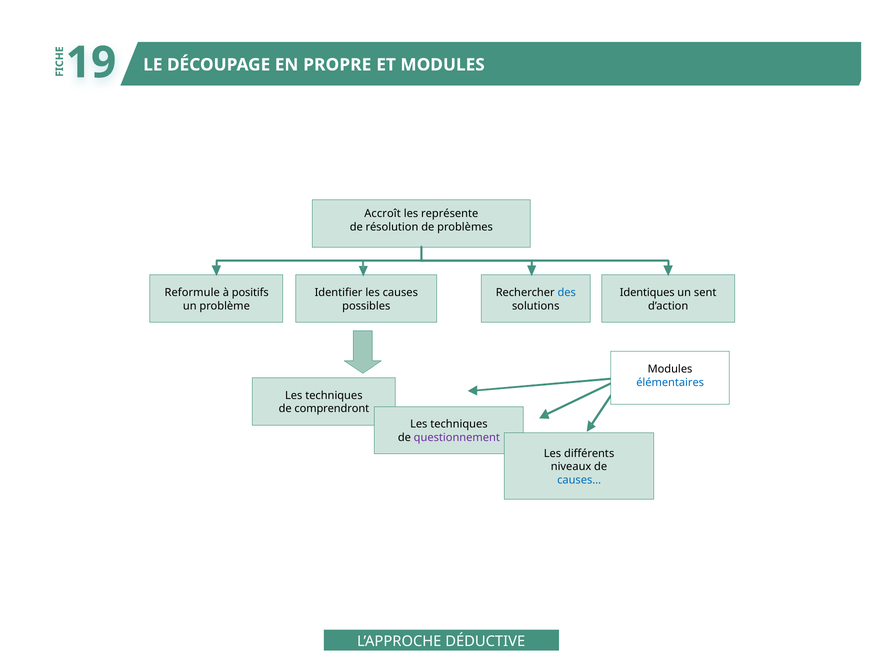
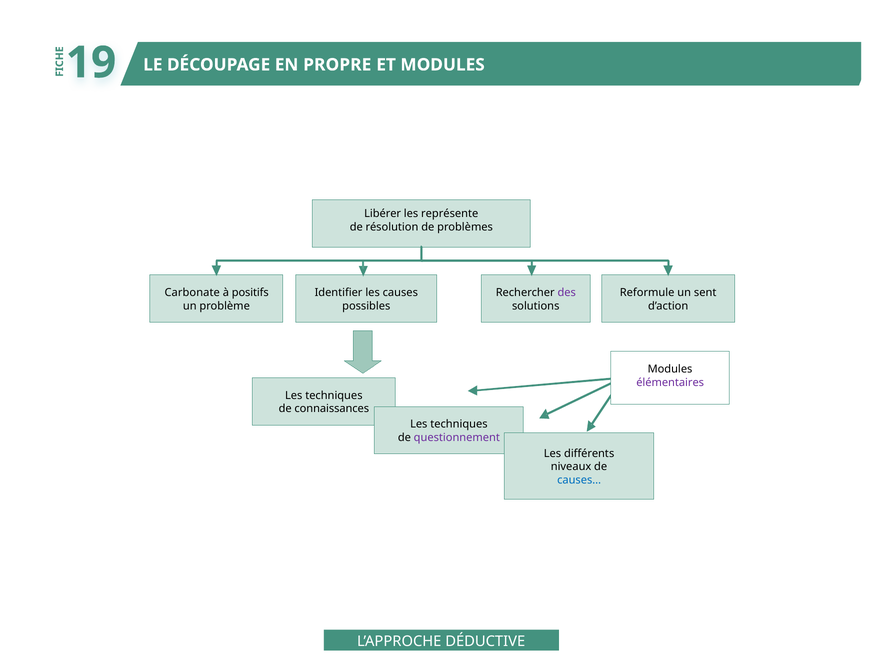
Accroît: Accroît -> Libérer (383, 214)
Reformule: Reformule -> Carbonate (192, 292)
des colour: blue -> purple (567, 292)
Identiques: Identiques -> Reformule (647, 292)
élémentaires colour: blue -> purple (670, 382)
comprendront: comprendront -> connaissances (332, 409)
